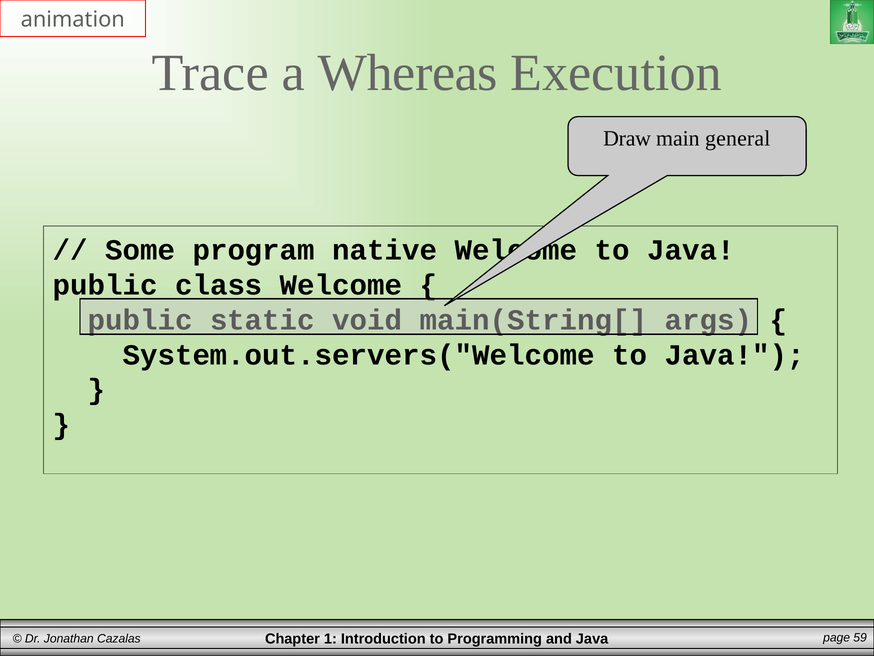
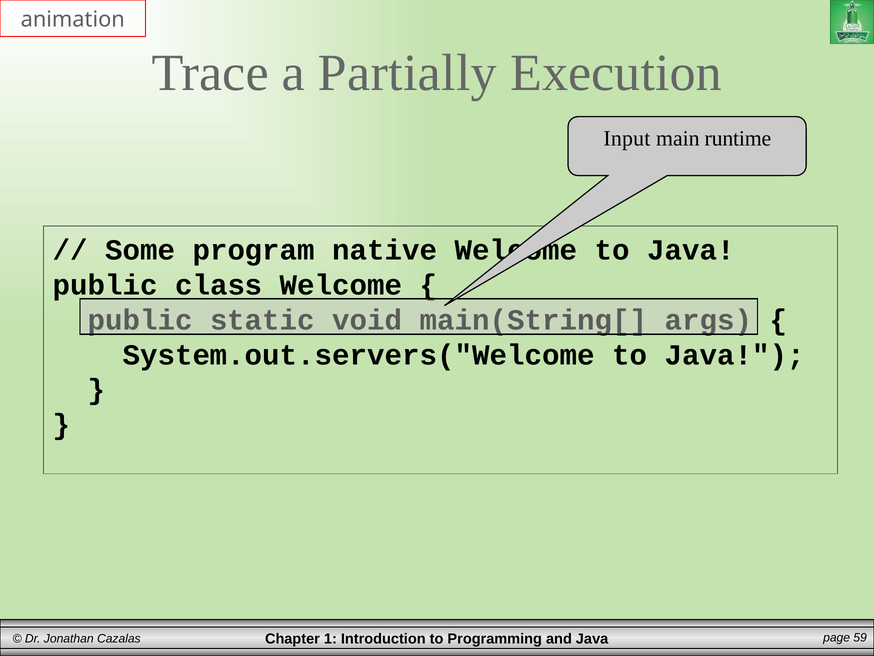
Whereas: Whereas -> Partially (407, 73)
Draw: Draw -> Input (627, 139)
general: general -> runtime (738, 139)
